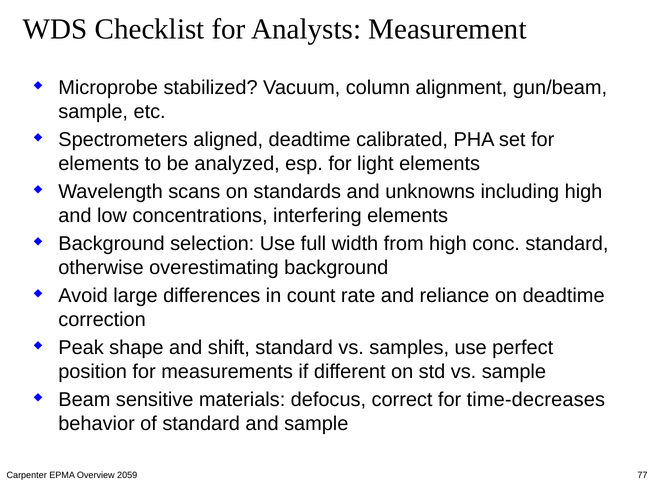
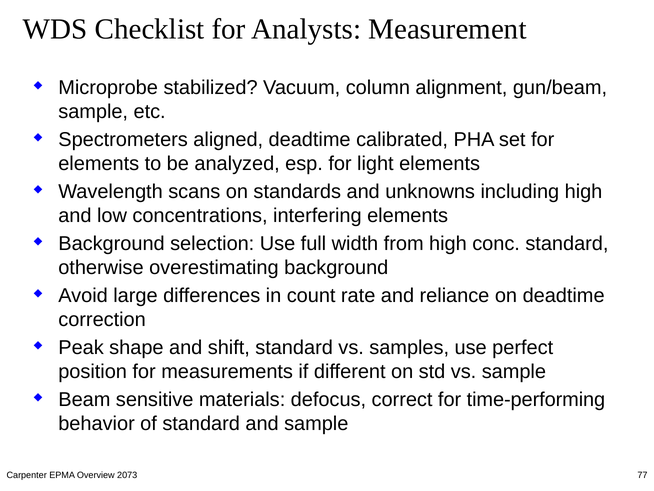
time-decreases: time-decreases -> time-performing (536, 399)
2059: 2059 -> 2073 (127, 475)
